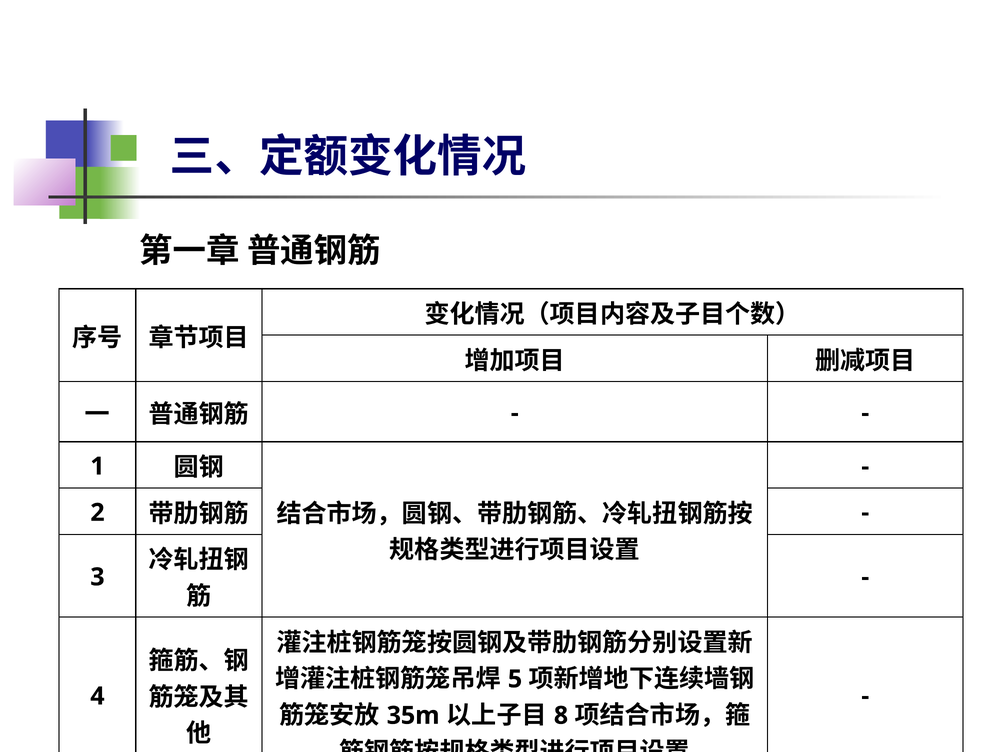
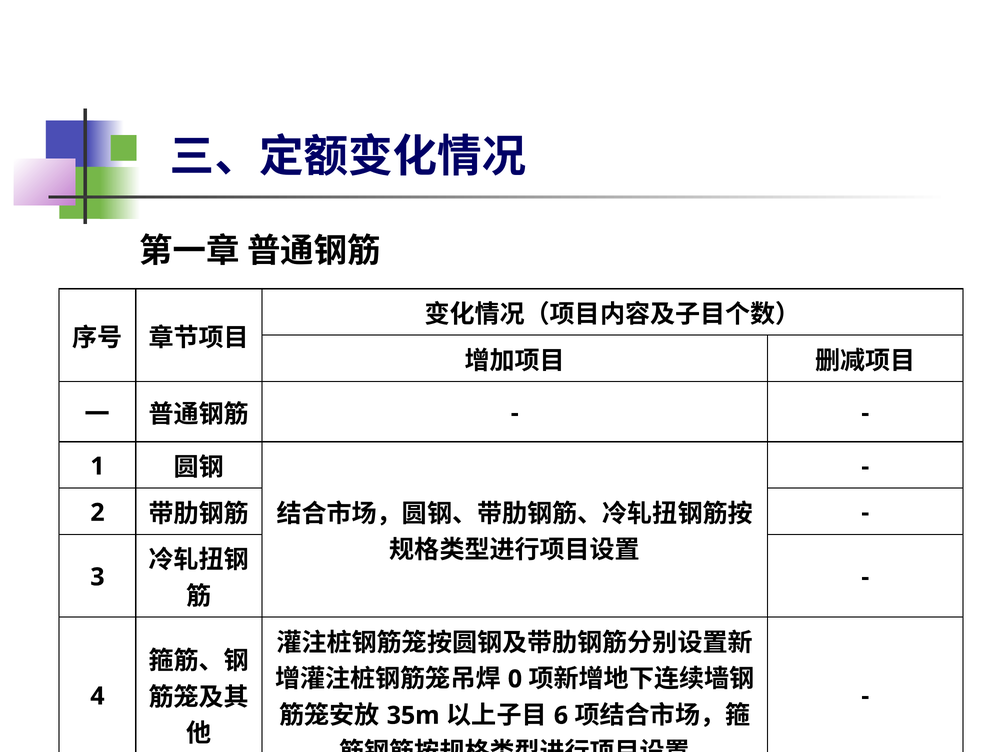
5: 5 -> 0 (515, 679)
8: 8 -> 6 (561, 715)
